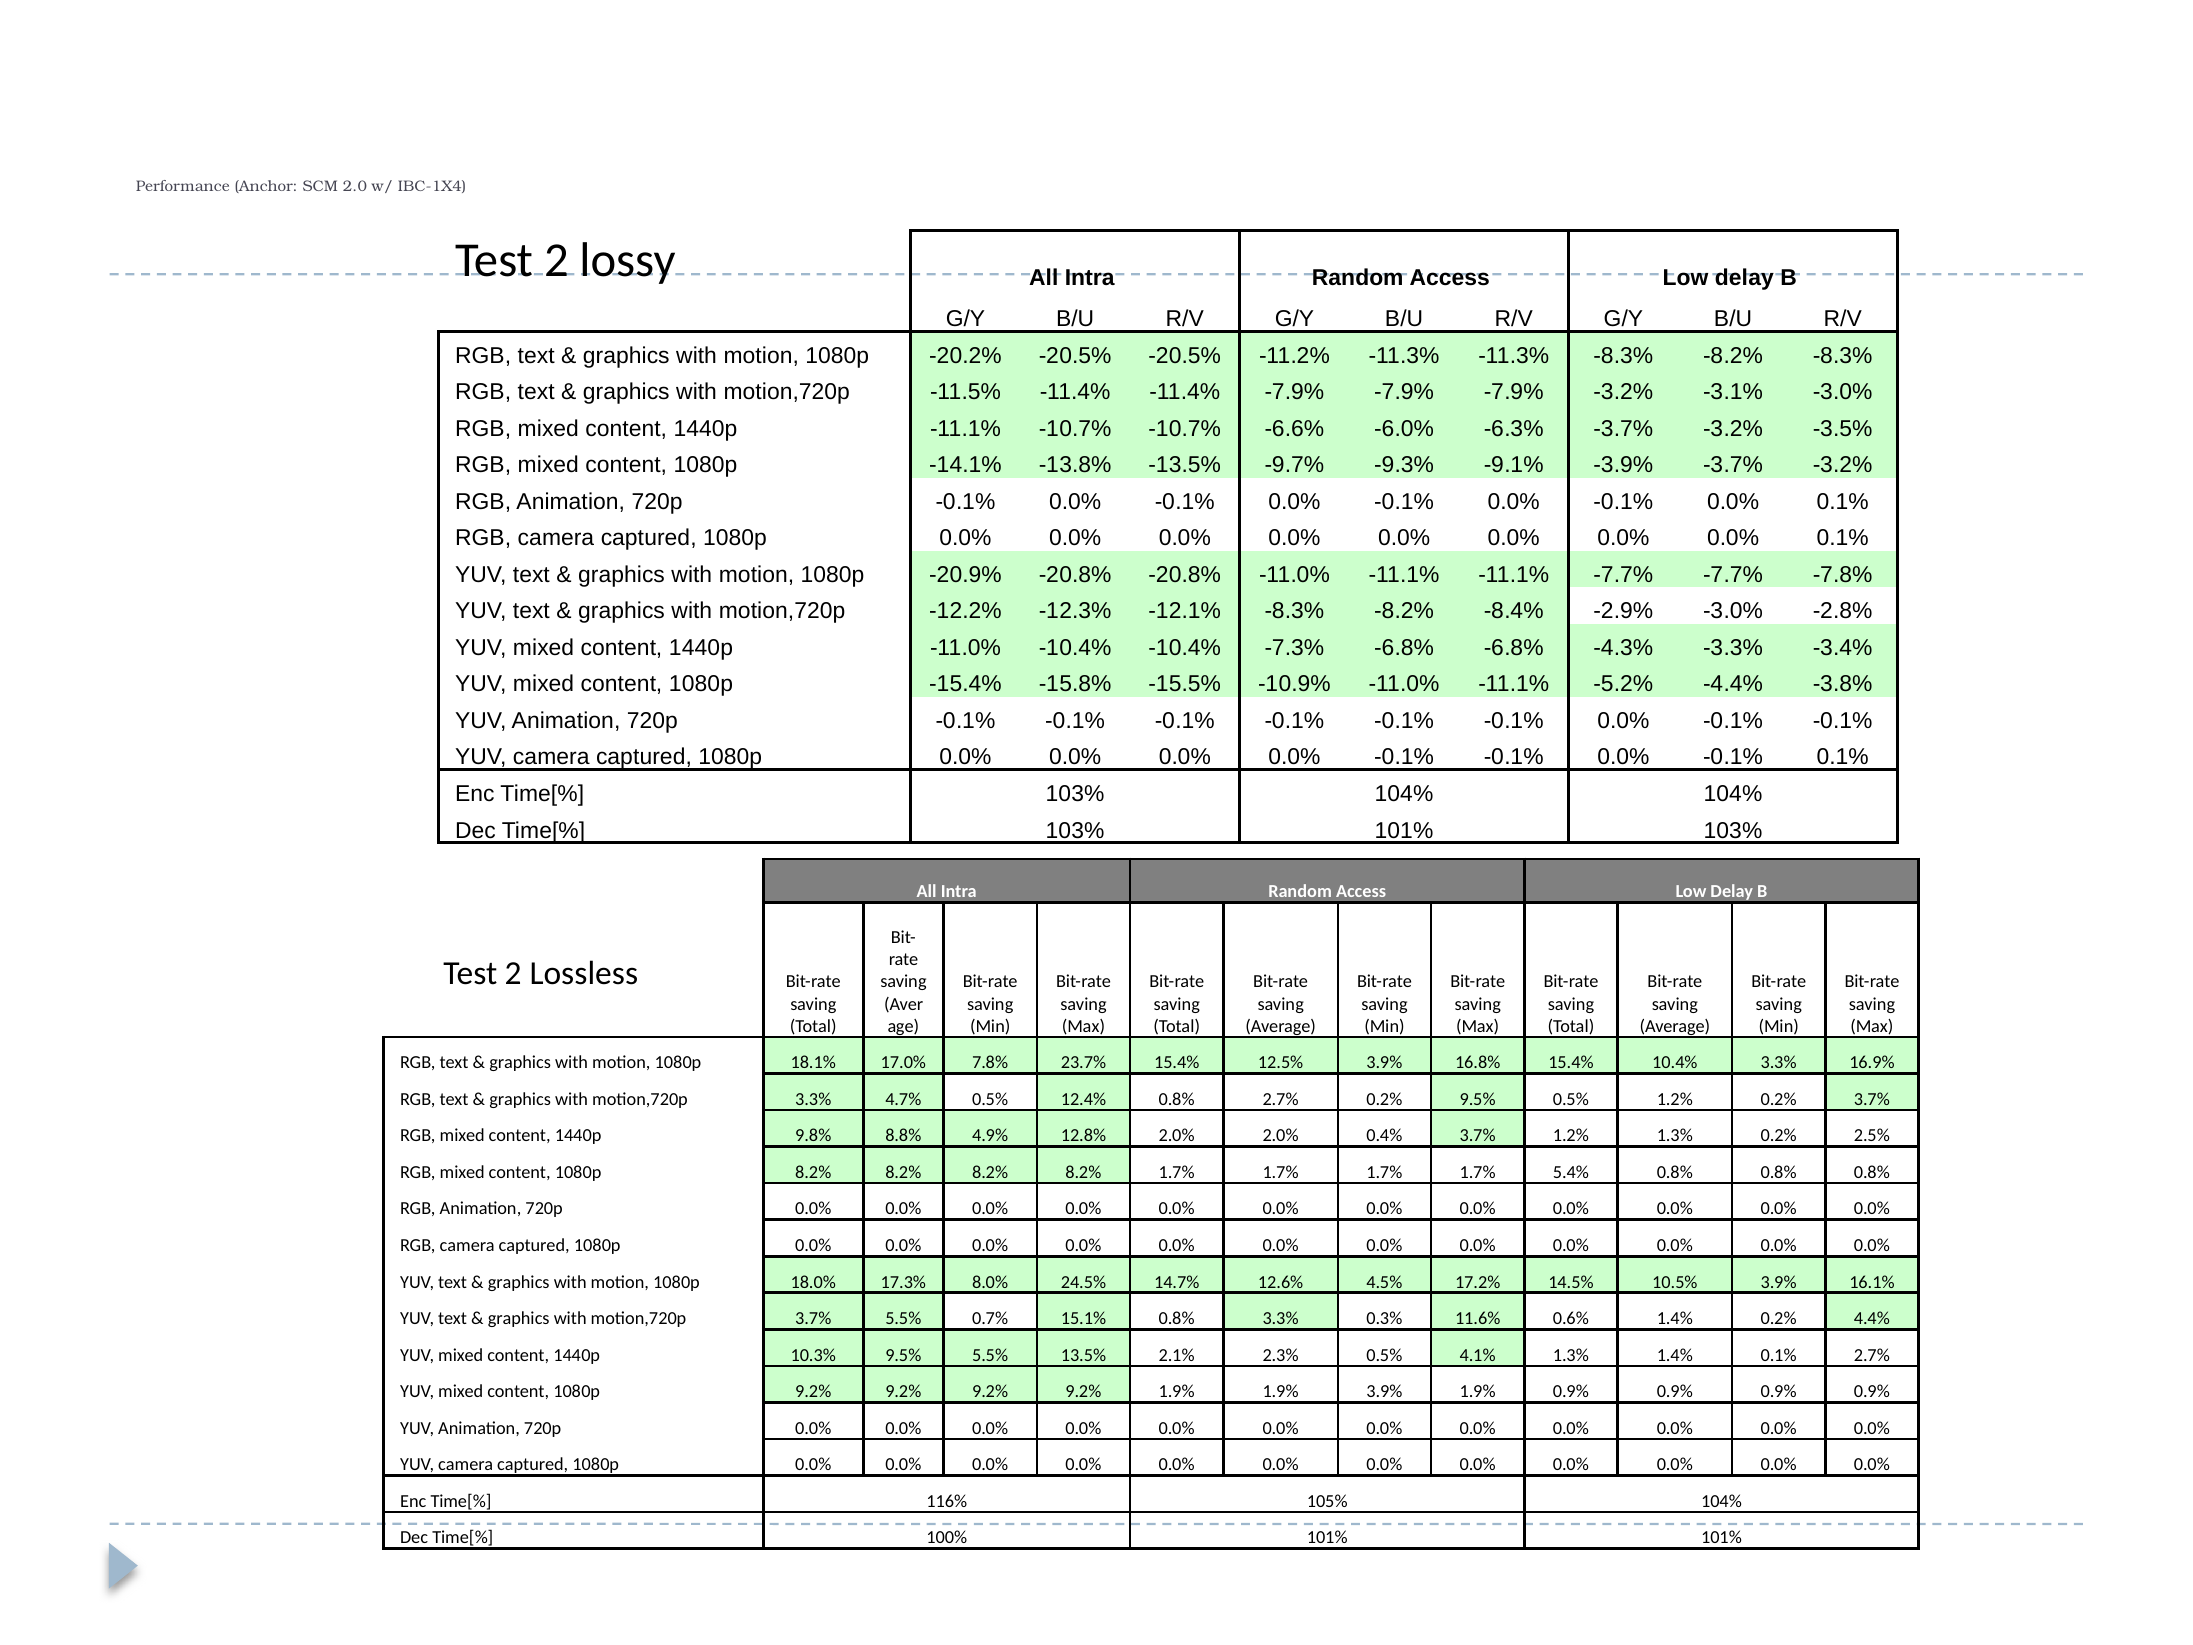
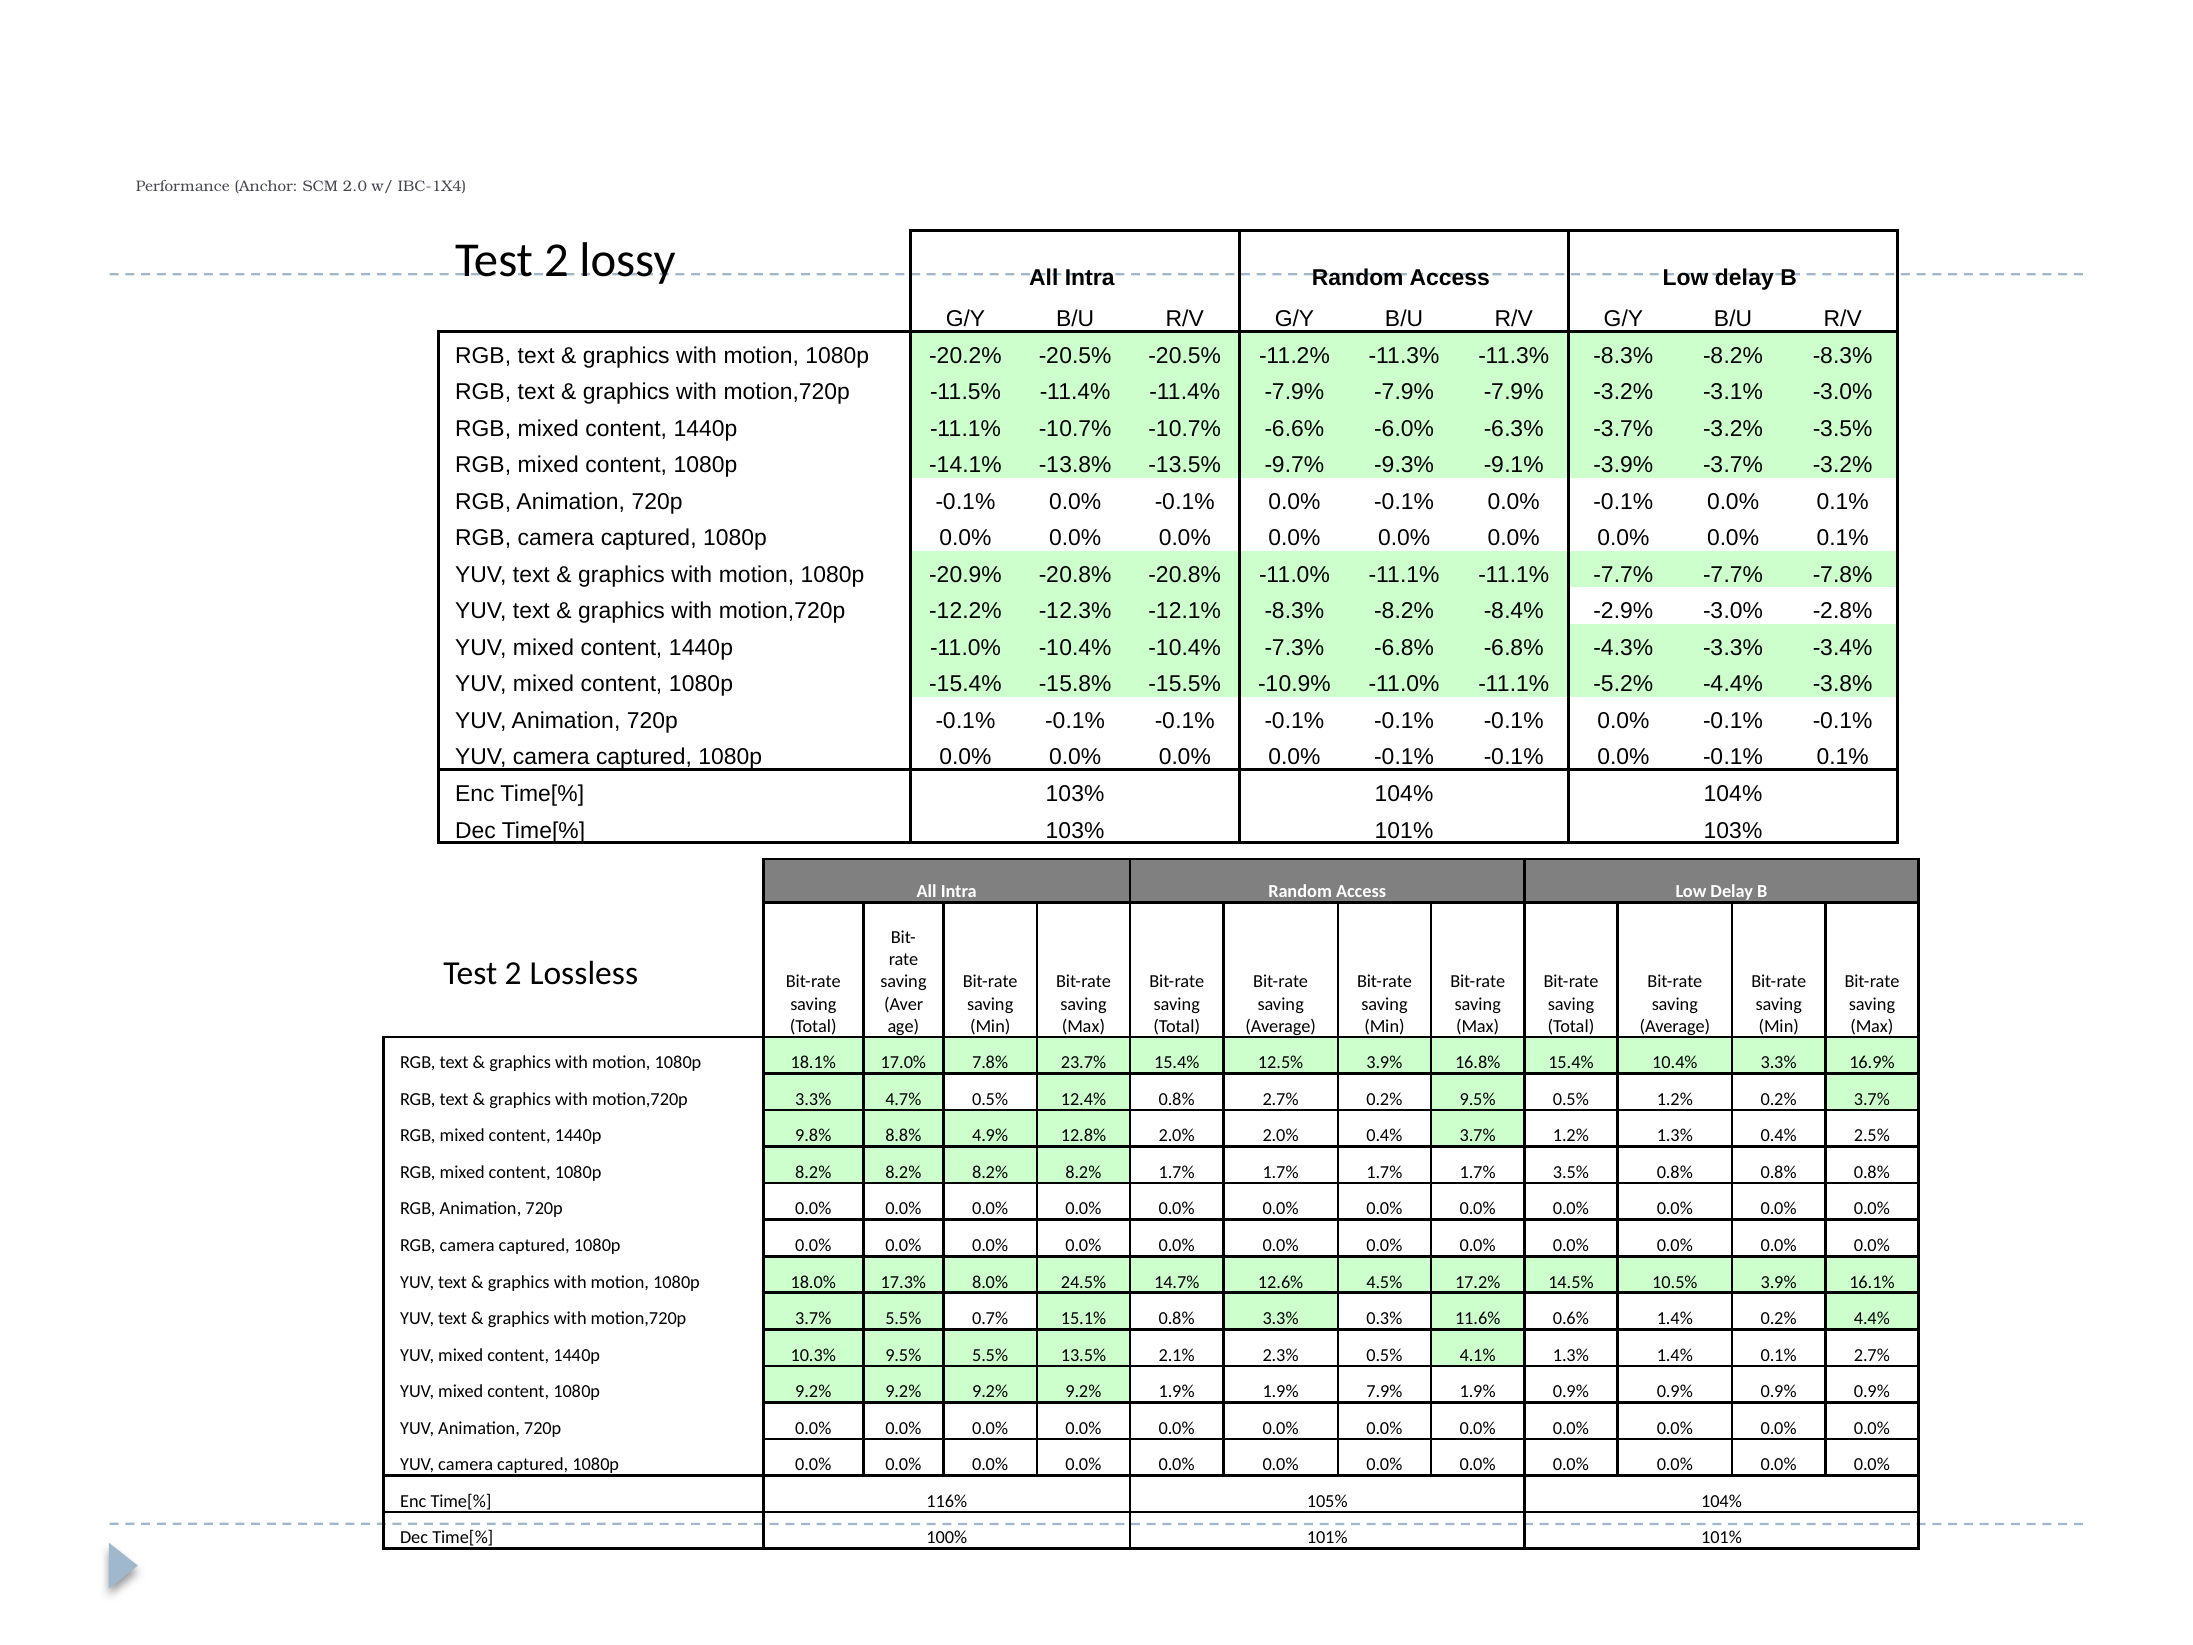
1.3% 0.2%: 0.2% -> 0.4% (1779, 1136)
5.4%: 5.4% -> 3.5% (1571, 1172)
1.9% 3.9%: 3.9% -> 7.9% (1384, 1391)
